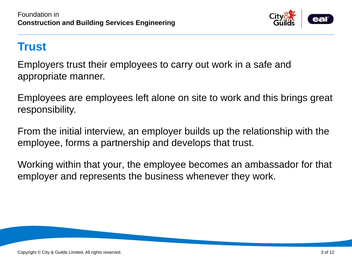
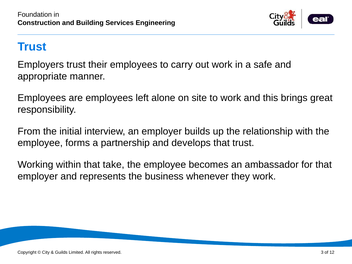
your: your -> take (114, 165)
